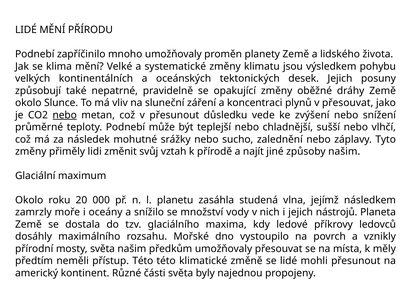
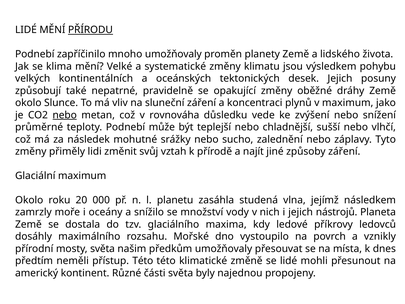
PŘÍRODU underline: none -> present (90, 30)
v přesouvat: přesouvat -> maximum (348, 103)
v přesunout: přesunout -> rovnováha (174, 115)
způsoby našim: našim -> záření (344, 151)
měly: měly -> dnes (384, 249)
